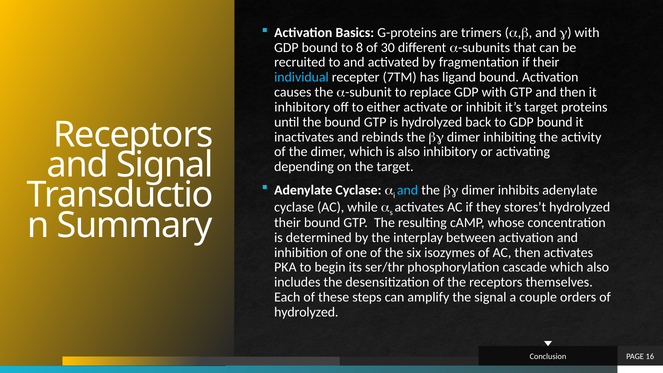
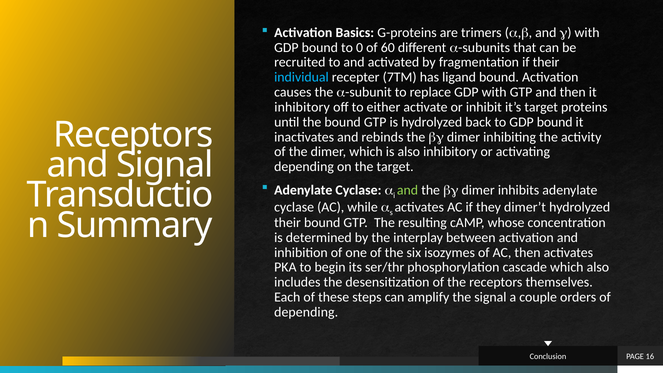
8: 8 -> 0 (360, 47)
30: 30 -> 60 (388, 47)
and colour: light blue -> light green (408, 190)
stores’t: stores’t -> dimer’t (525, 207)
hydrolyzed: hydrolyzed -> depending (306, 312)
